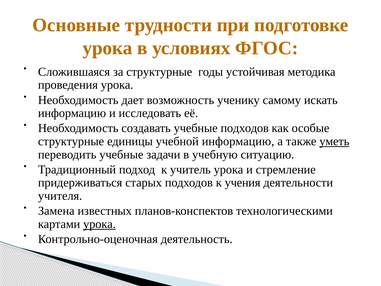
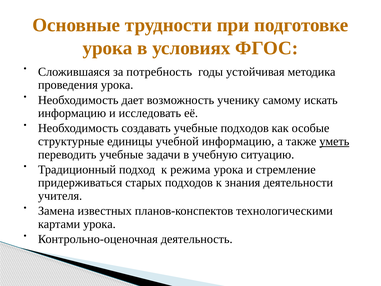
за структурные: структурные -> потребность (159, 72)
учитель: учитель -> режима (190, 169)
учения: учения -> знания (243, 183)
урока underline: present -> none (99, 224)
